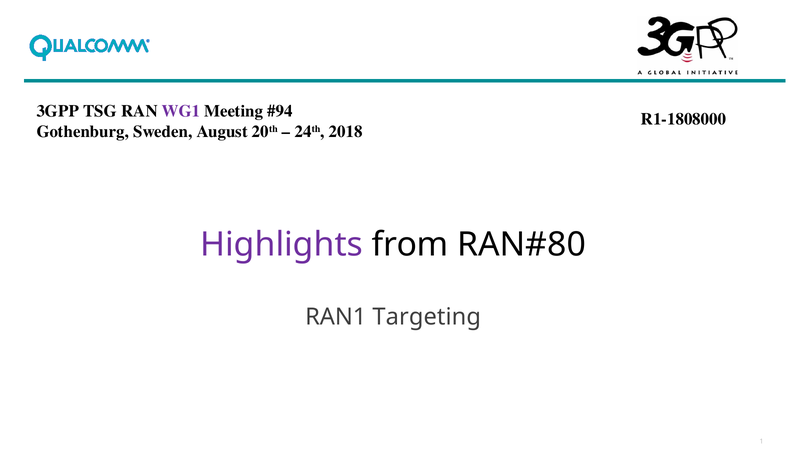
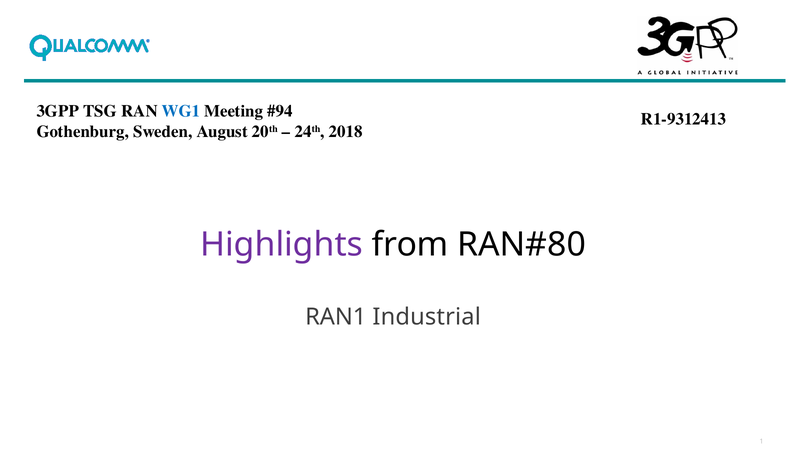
WG1 colour: purple -> blue (181, 111)
R1-1808000: R1-1808000 -> R1-9312413 (684, 119)
Targeting: Targeting -> Industrial (427, 317)
